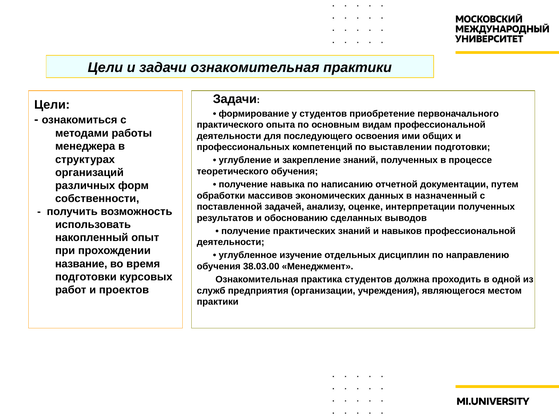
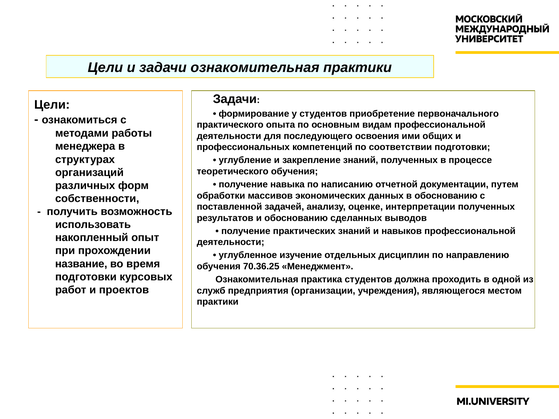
выставлении: выставлении -> соответствии (400, 147)
в назначенный: назначенный -> обоснованию (446, 196)
38.03.00: 38.03.00 -> 70.36.25 (261, 267)
